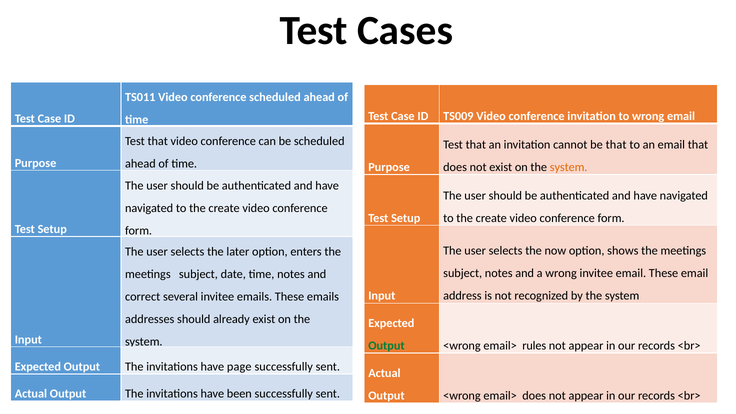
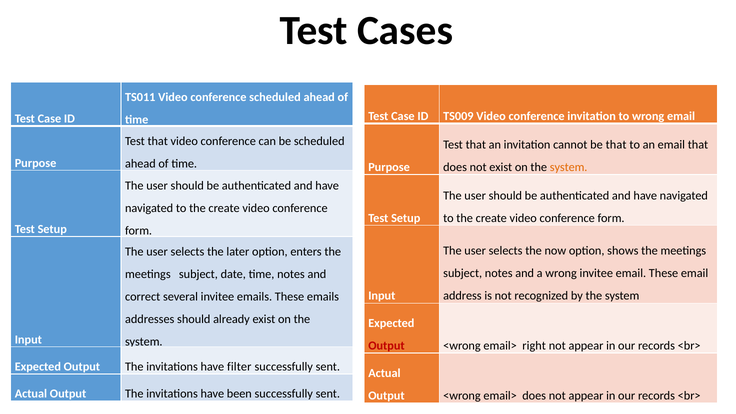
Output colour: green -> red (386, 346)
rules: rules -> right (534, 346)
page: page -> filter (239, 367)
